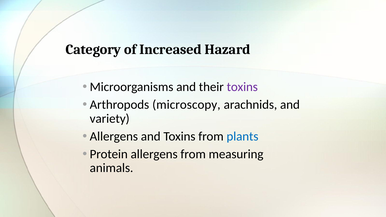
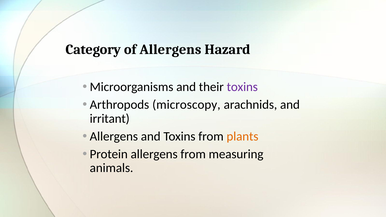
of Increased: Increased -> Allergens (170, 49)
variety: variety -> irritant (110, 119)
plants colour: blue -> orange (242, 136)
